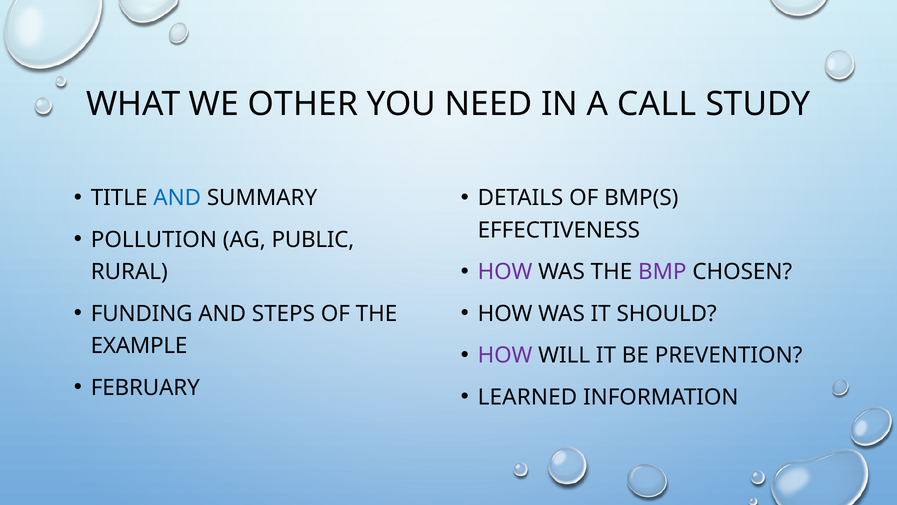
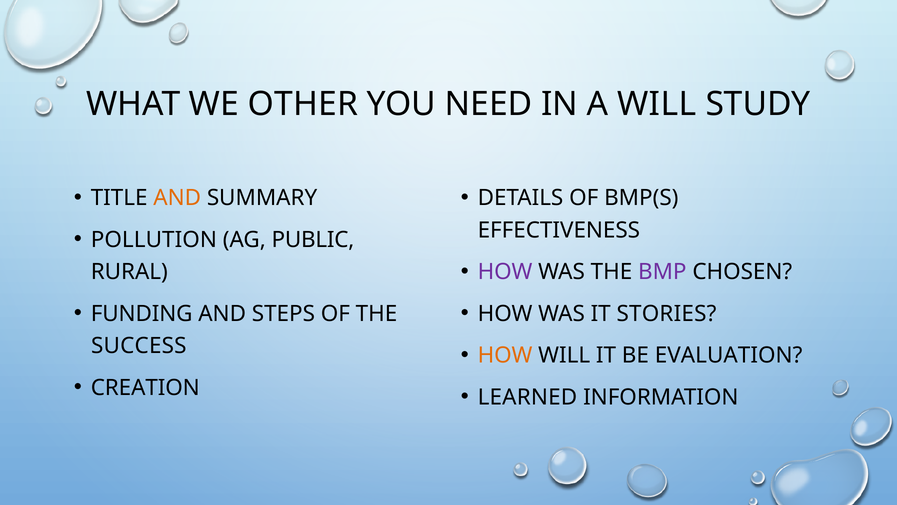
A CALL: CALL -> WILL (657, 104)
AND colour: blue -> orange (177, 198)
SHOULD: SHOULD -> STORIES (666, 313)
EXAMPLE: EXAMPLE -> SUCCESS (139, 346)
HOW colour: purple -> orange (505, 355)
PREVENTION: PREVENTION -> EVALUATION (729, 355)
FEBRUARY: FEBRUARY -> CREATION (145, 387)
